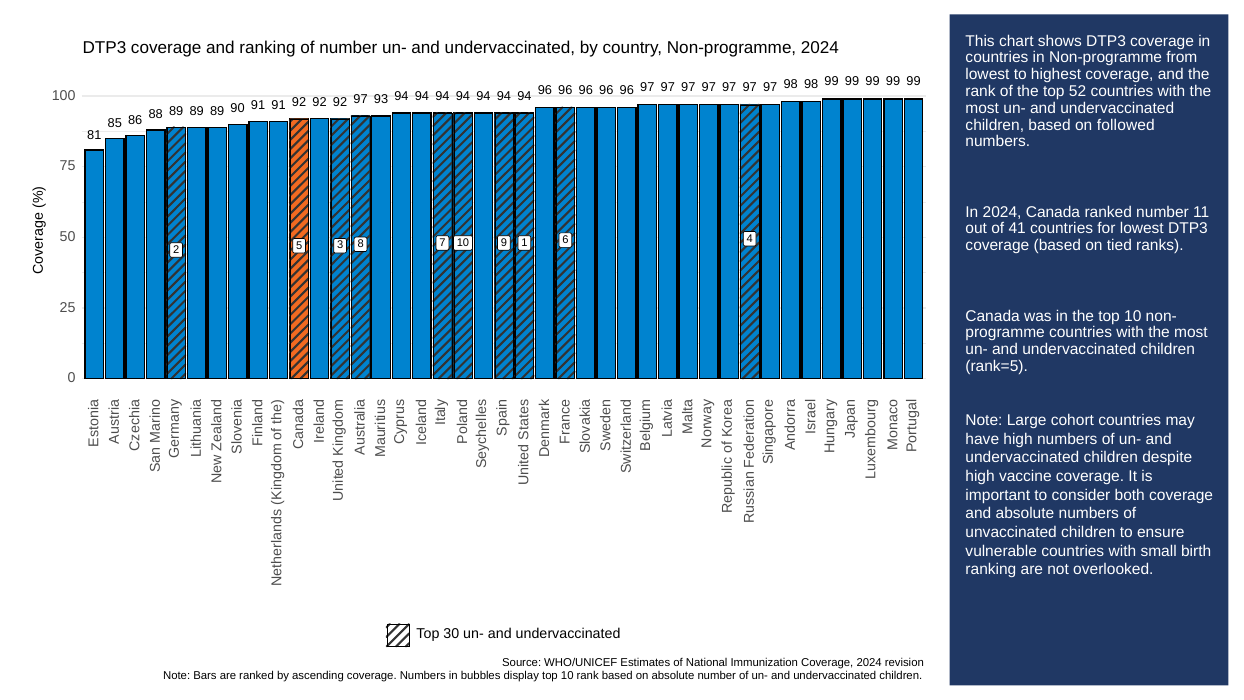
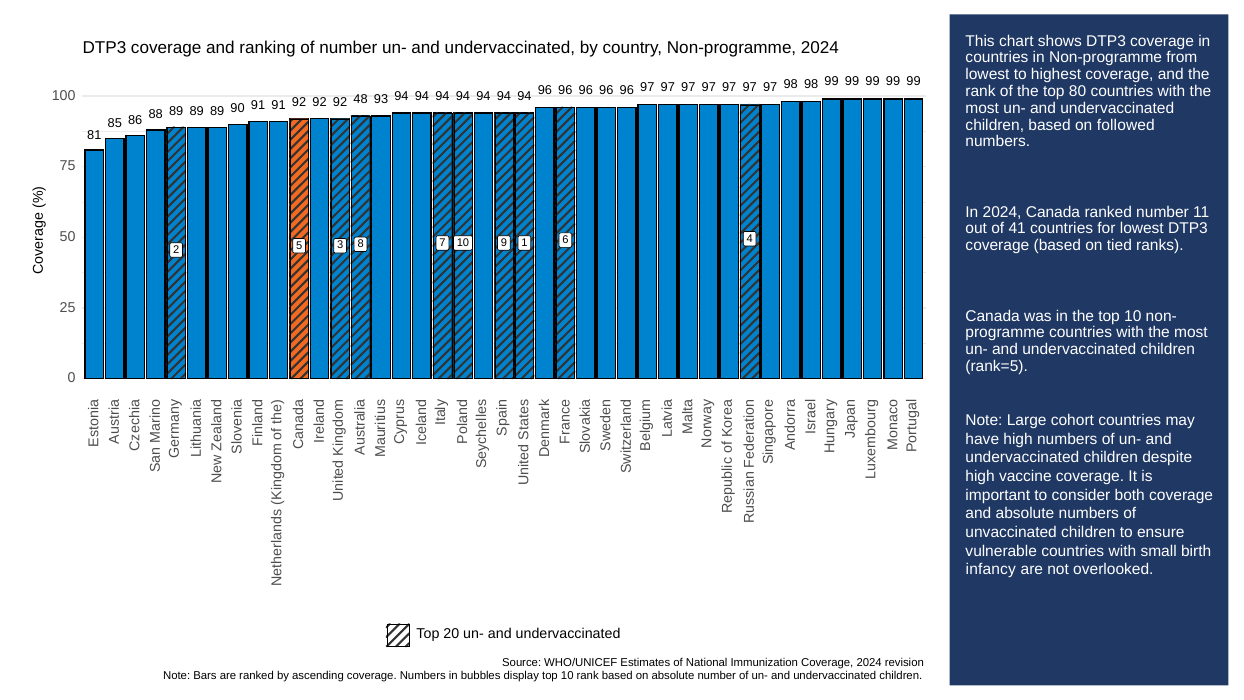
52: 52 -> 80 (1078, 91)
92 97: 97 -> 48 (361, 100)
ranking: ranking -> infancy (991, 569)
30: 30 -> 20 (451, 633)
